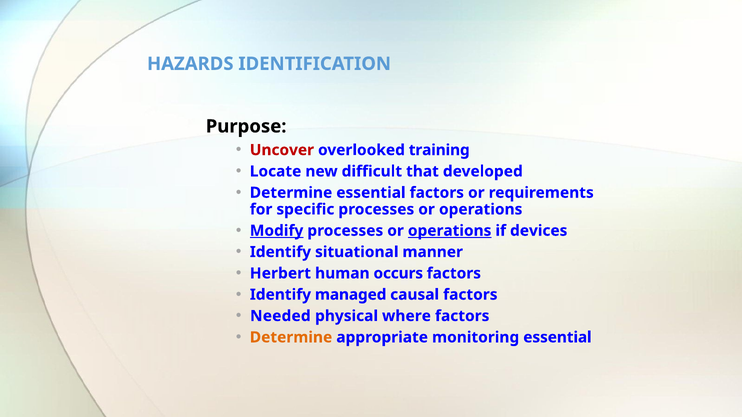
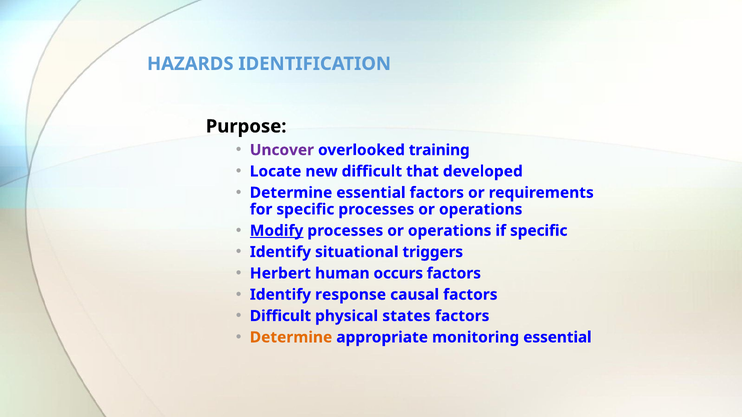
Uncover colour: red -> purple (282, 150)
operations underline: present -> none (450, 231)
if devices: devices -> specific (539, 231)
manner: manner -> triggers (433, 252)
managed: managed -> response (351, 295)
Needed: Needed -> Difficult (280, 316)
where: where -> states (406, 316)
